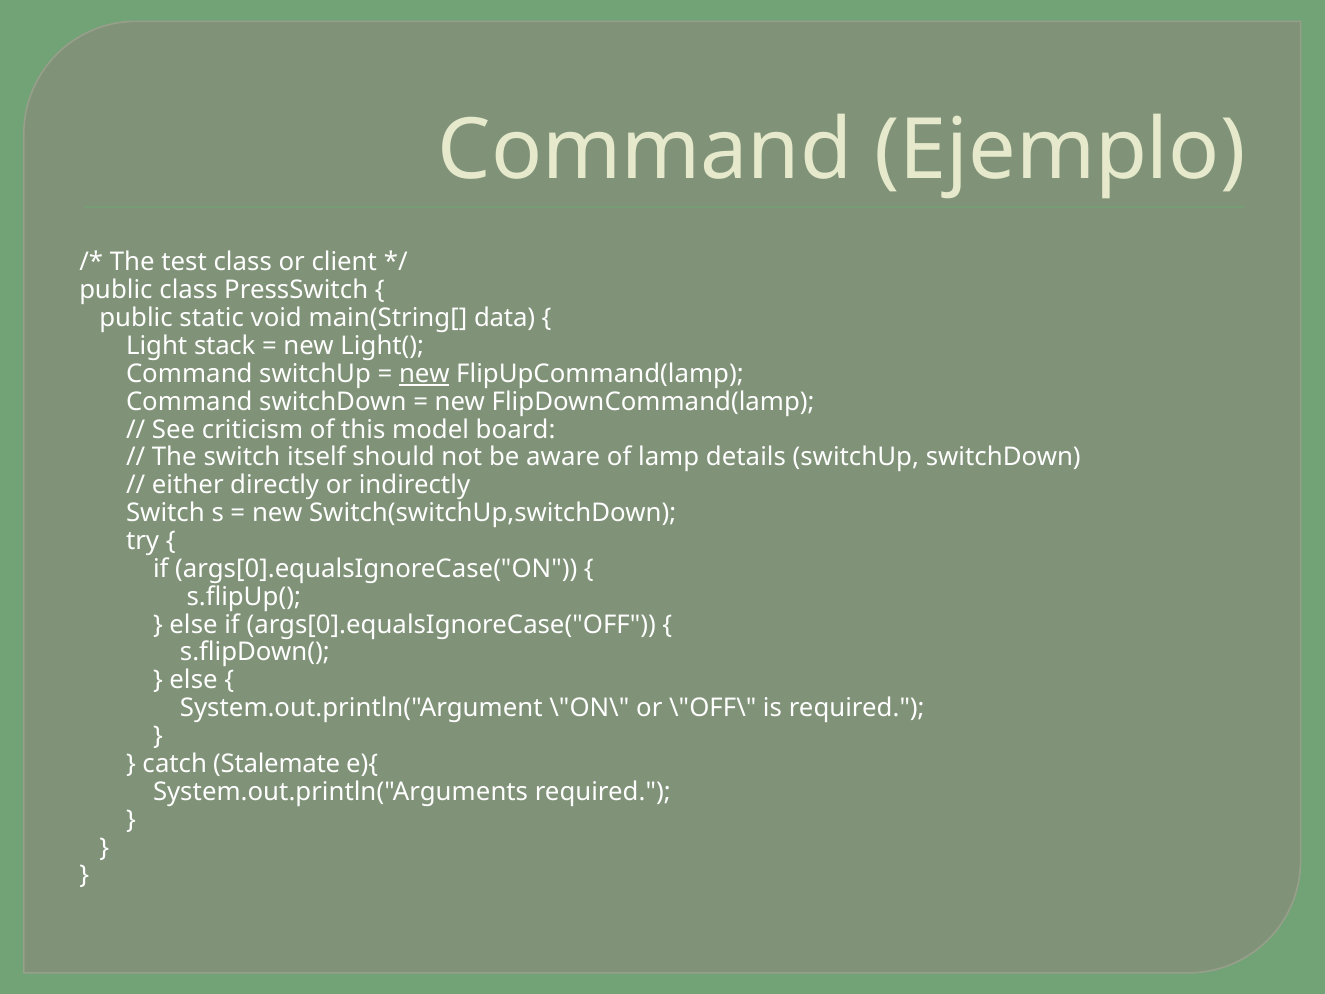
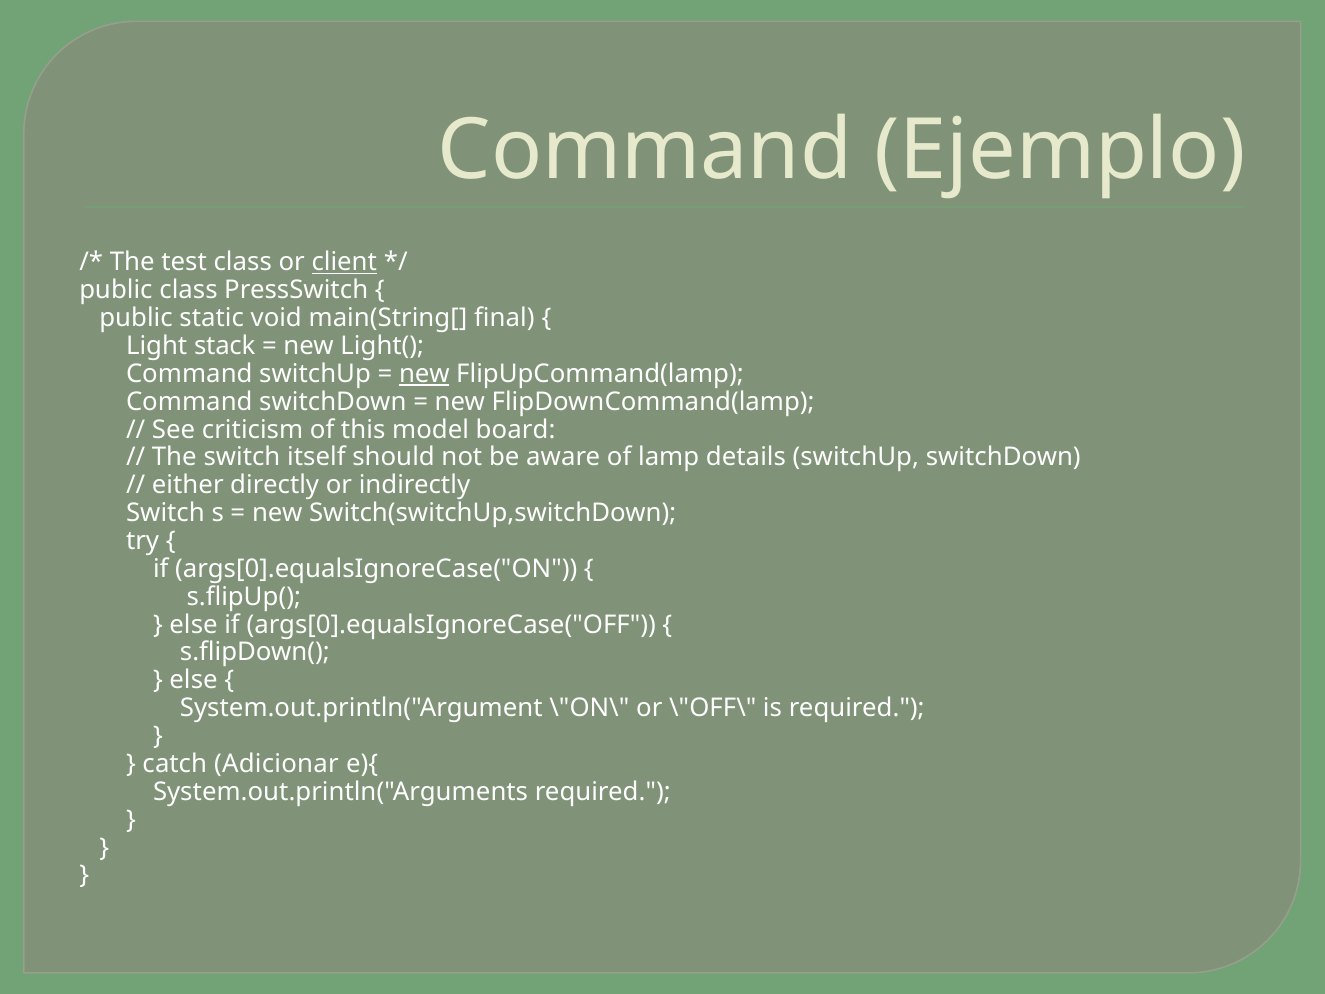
client underline: none -> present (344, 262)
data: data -> final (504, 318)
Stalemate: Stalemate -> Adicionar (276, 764)
